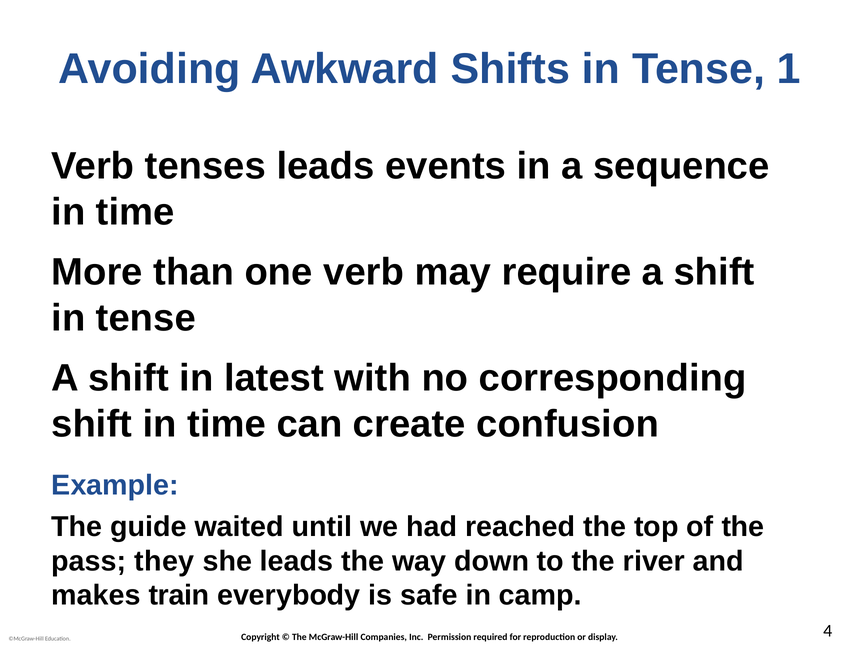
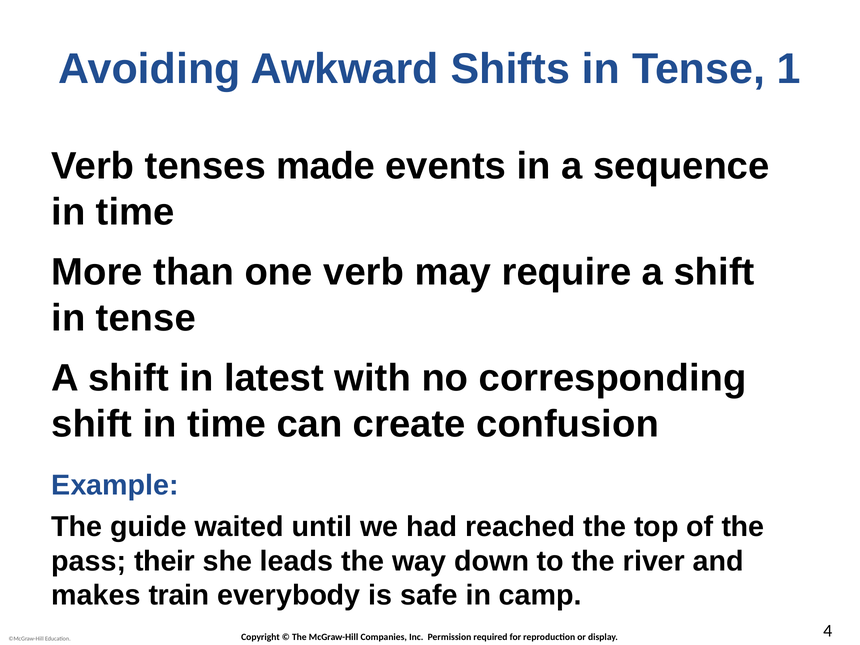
tenses leads: leads -> made (326, 166)
they: they -> their (165, 561)
